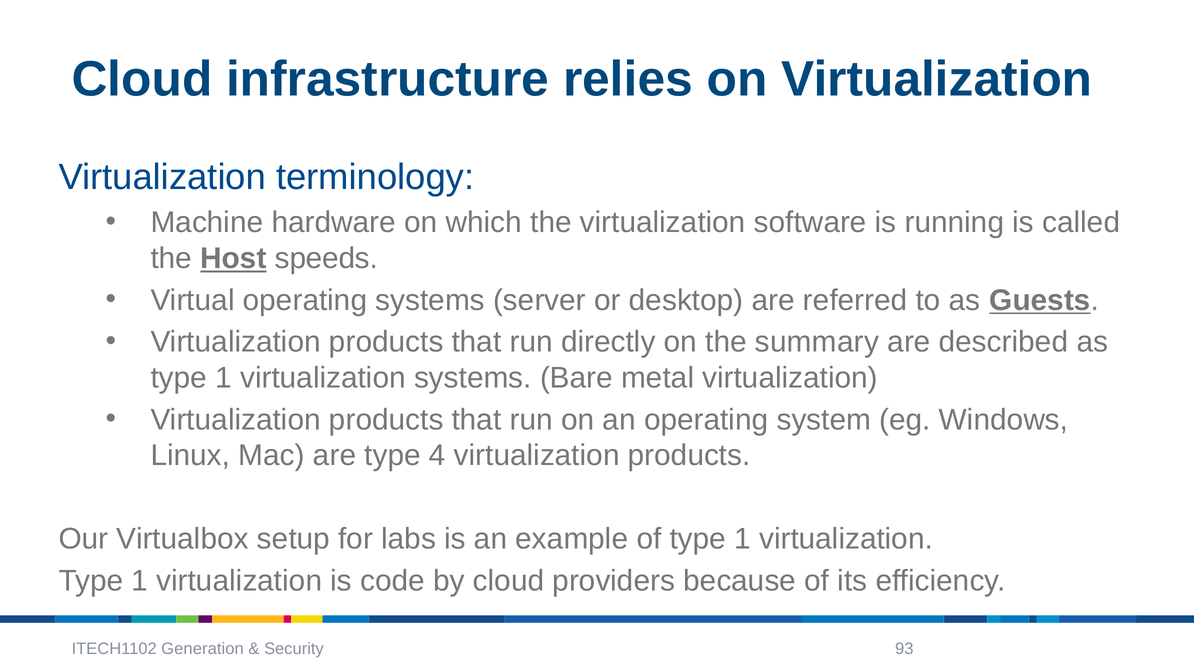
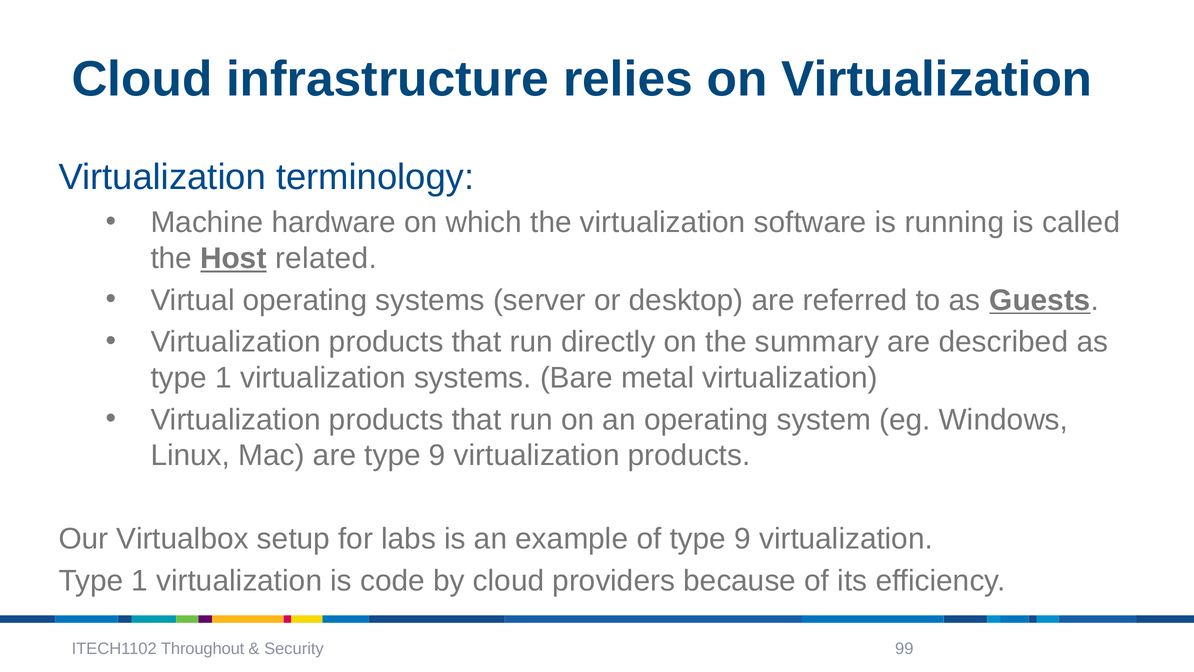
speeds: speeds -> related (326, 258)
are type 4: 4 -> 9 (437, 455)
of type 1: 1 -> 9 (743, 539)
Generation: Generation -> Throughout (203, 648)
93: 93 -> 99 (904, 648)
